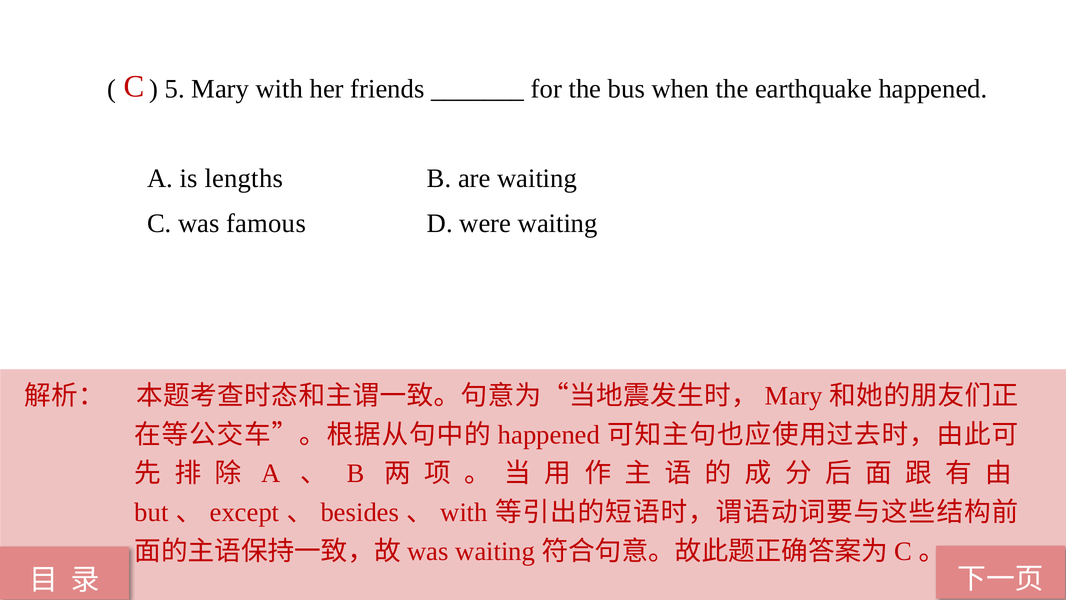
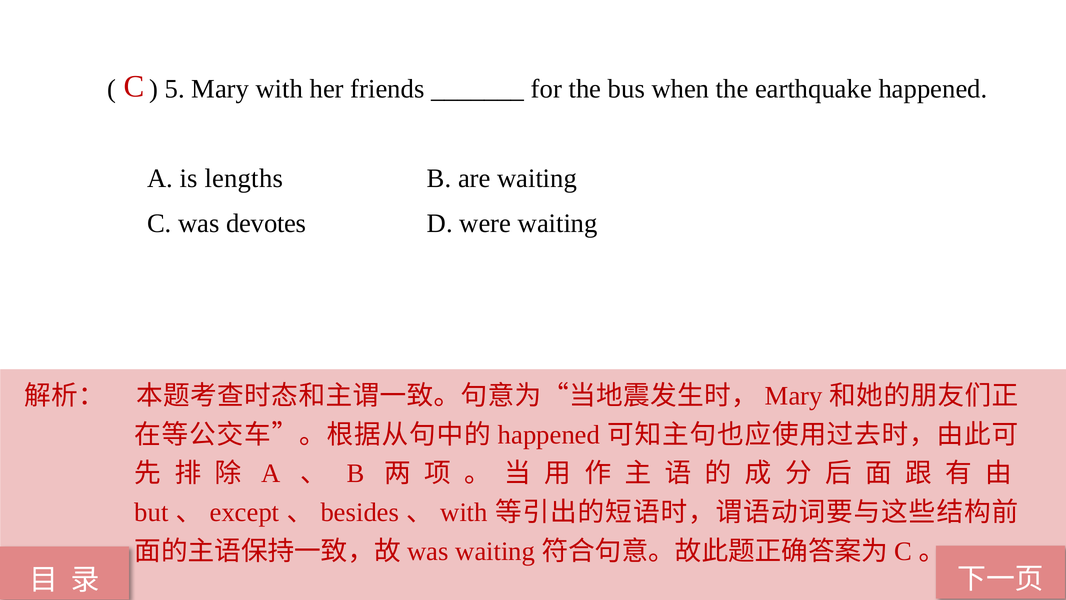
famous: famous -> devotes (266, 223)
